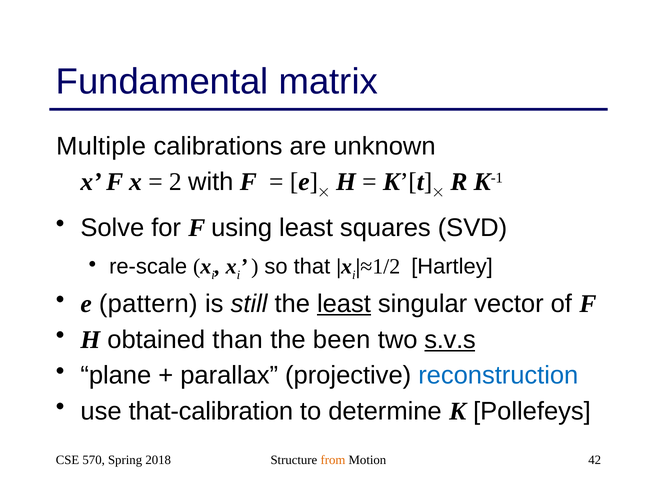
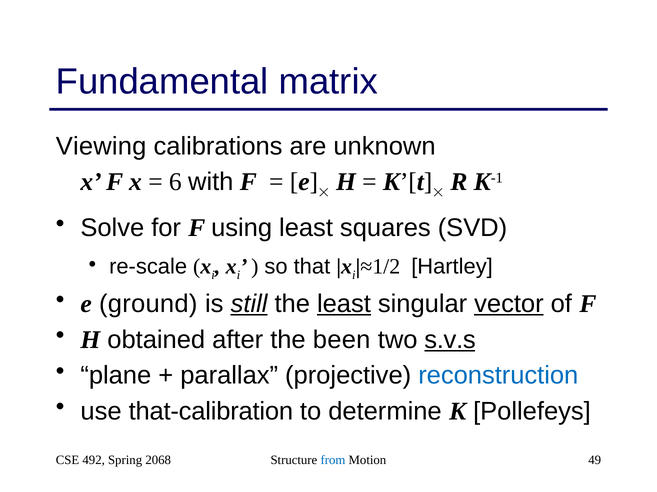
Multiple: Multiple -> Viewing (101, 146)
2: 2 -> 6 (175, 182)
pattern: pattern -> ground (148, 304)
still underline: none -> present (249, 304)
vector underline: none -> present (509, 304)
than: than -> after (238, 340)
570: 570 -> 492 (94, 461)
2018: 2018 -> 2068 (158, 461)
from colour: orange -> blue (333, 461)
42: 42 -> 49 (595, 461)
